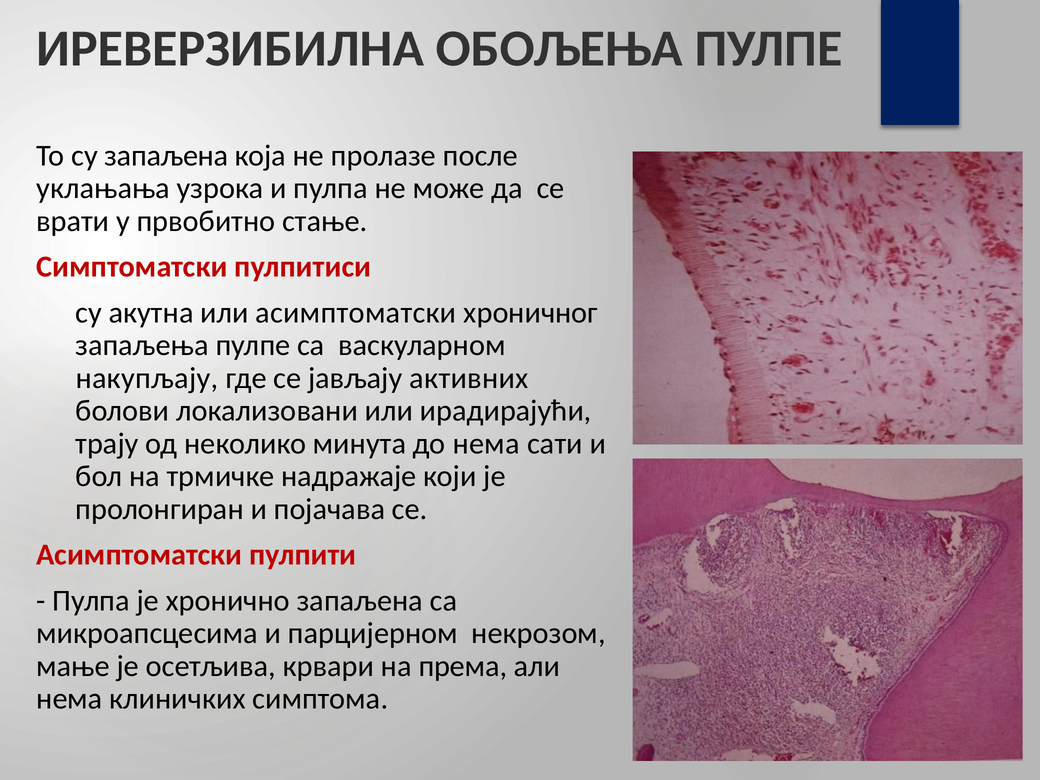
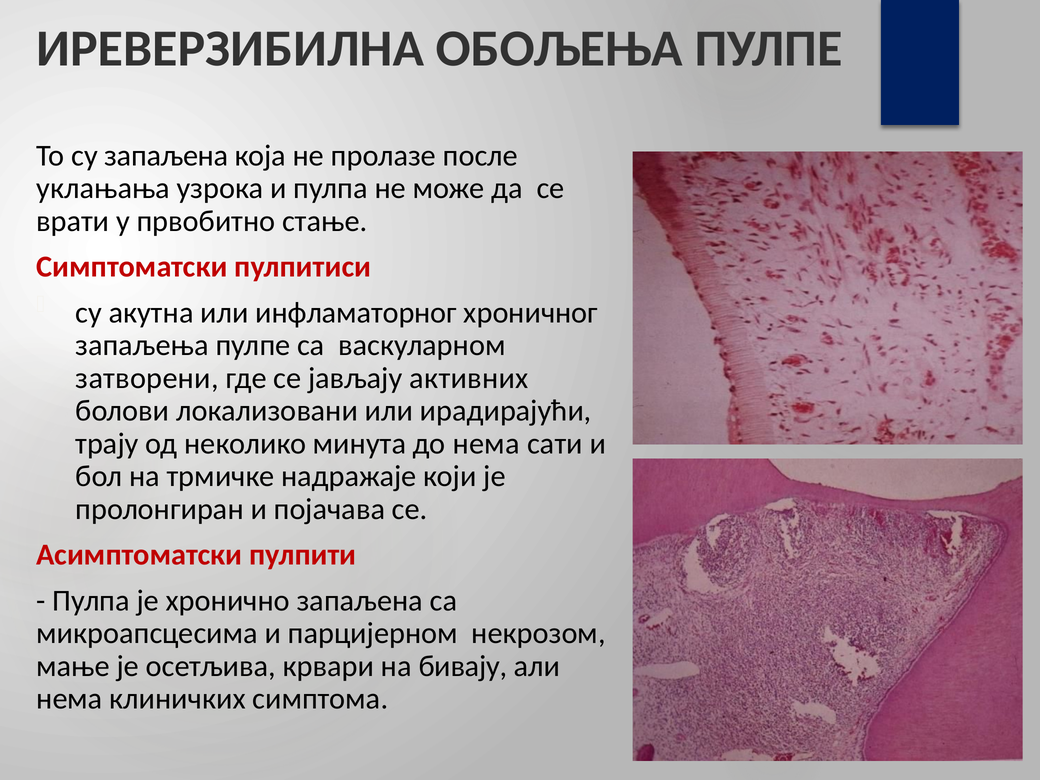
или асимптоматски: асимптоматски -> инфламаторног (356, 313)
накупљају: накупљају -> затворени (147, 378)
према: према -> бивају (463, 666)
